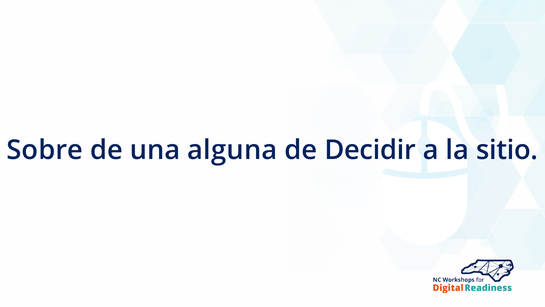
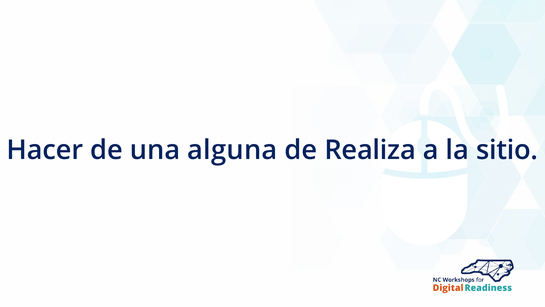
Sobre: Sobre -> Hacer (45, 150)
Decidir: Decidir -> Realiza (370, 150)
